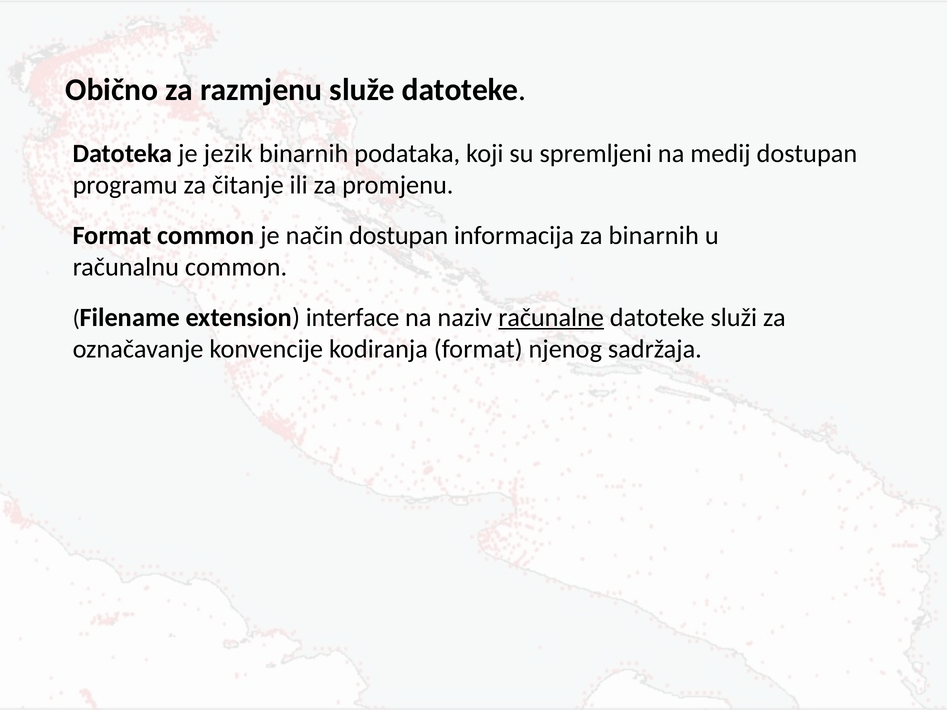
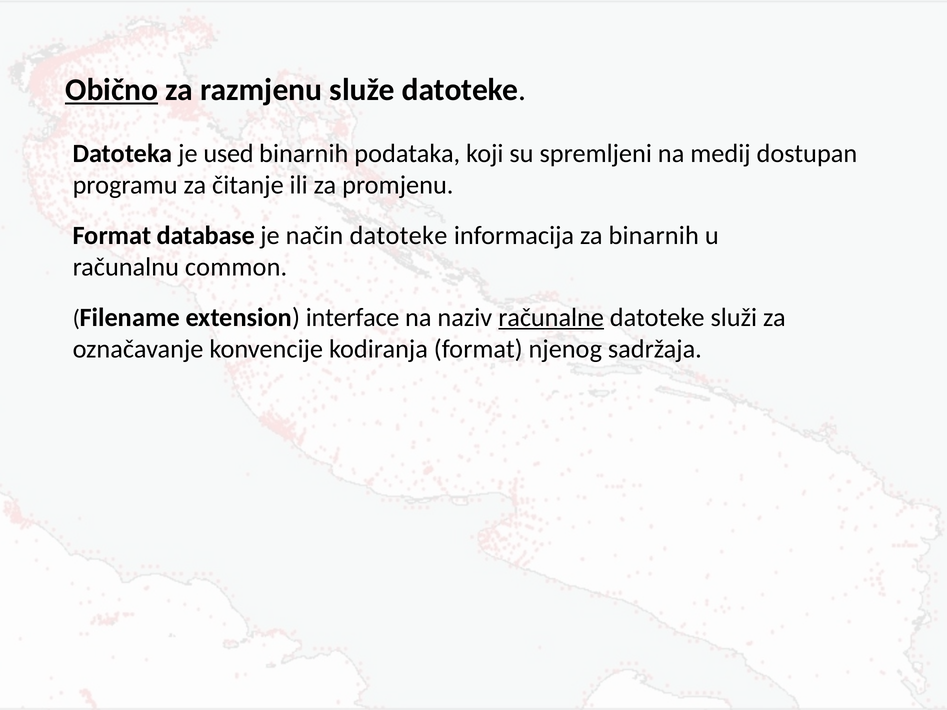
Obično underline: none -> present (112, 90)
jezik: jezik -> used (229, 154)
Format common: common -> database (206, 236)
način dostupan: dostupan -> datoteke (398, 236)
